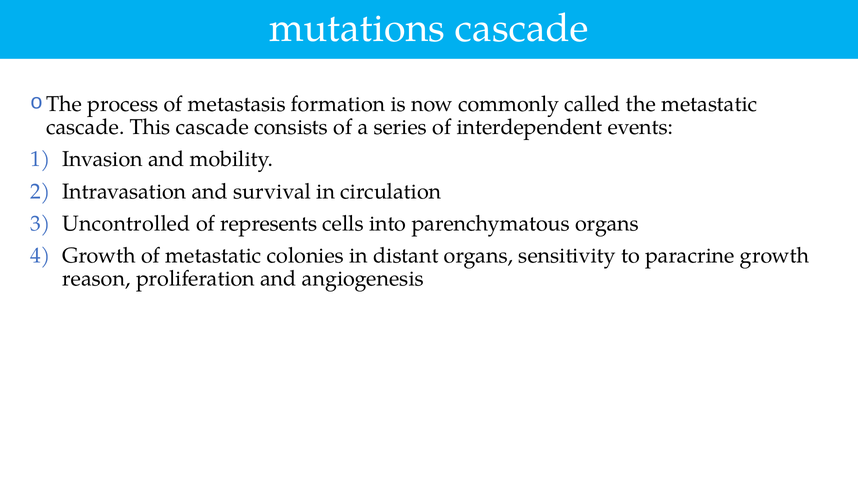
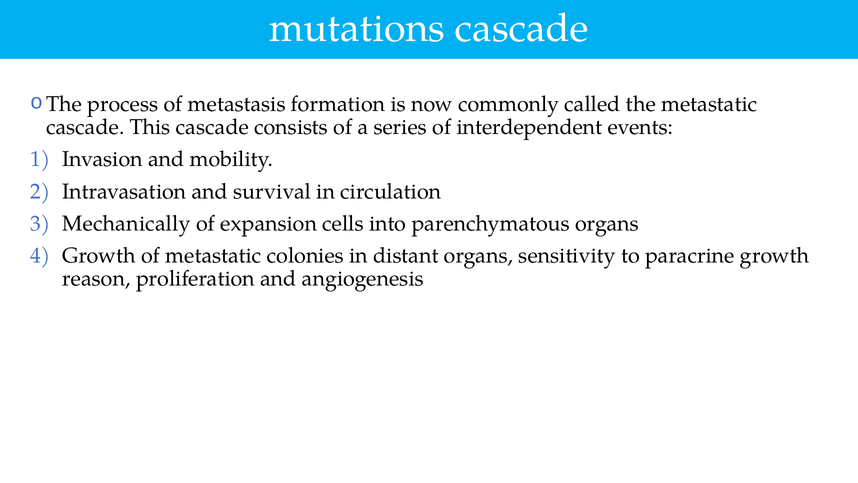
Uncontrolled: Uncontrolled -> Mechanically (126, 223)
represents: represents -> expansion (269, 223)
